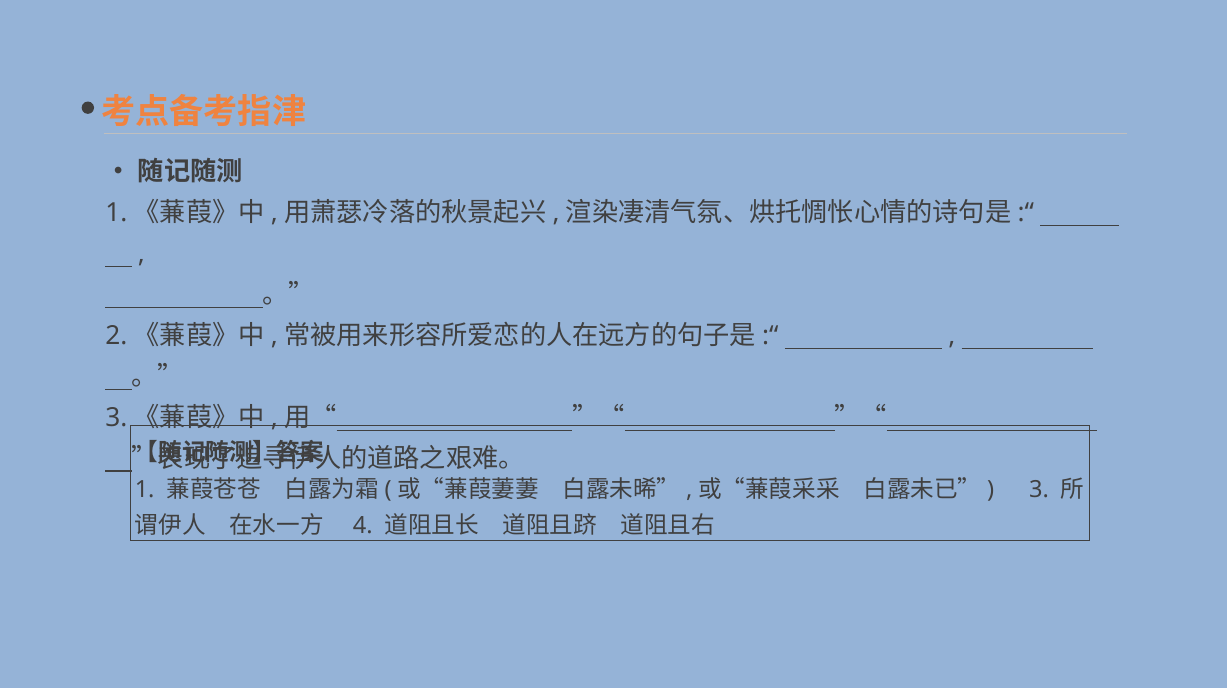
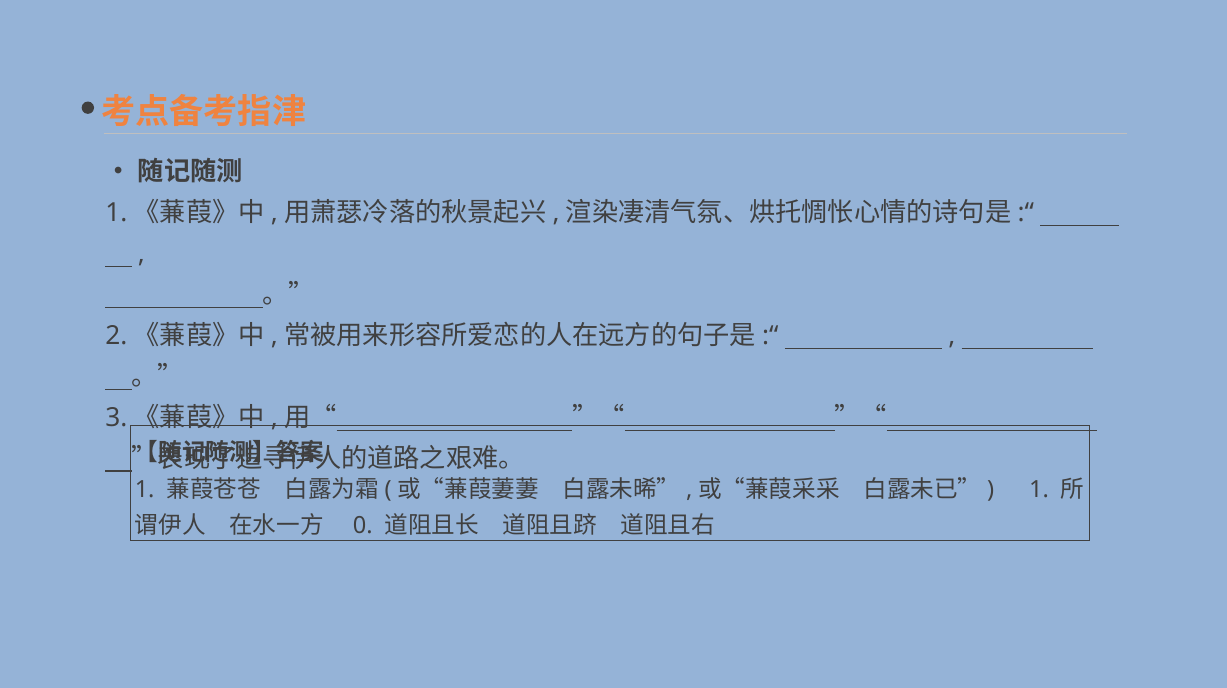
3: 3 -> 1 (1039, 489)
4: 4 -> 0 (363, 526)
